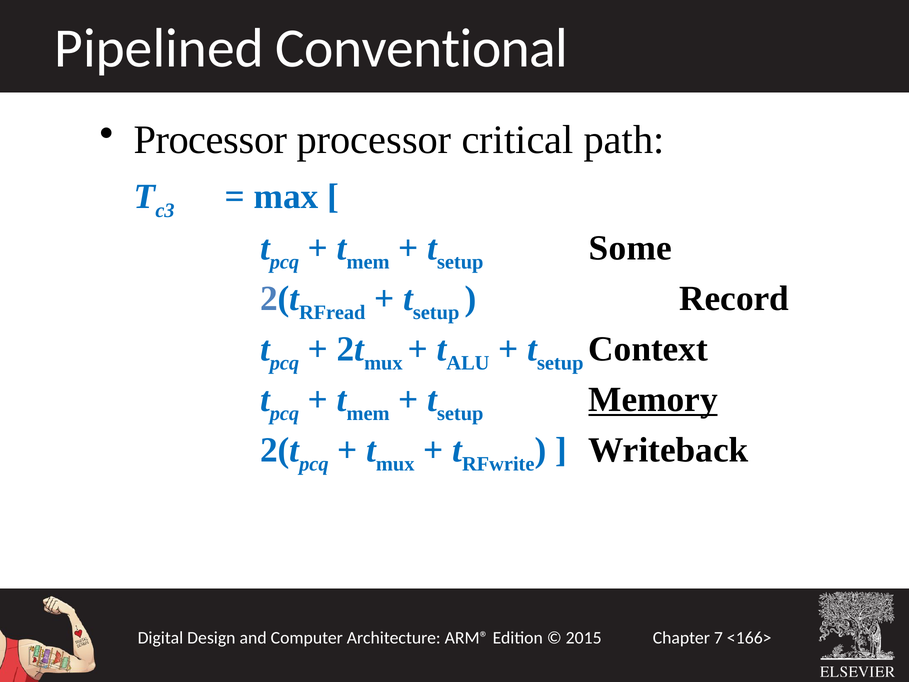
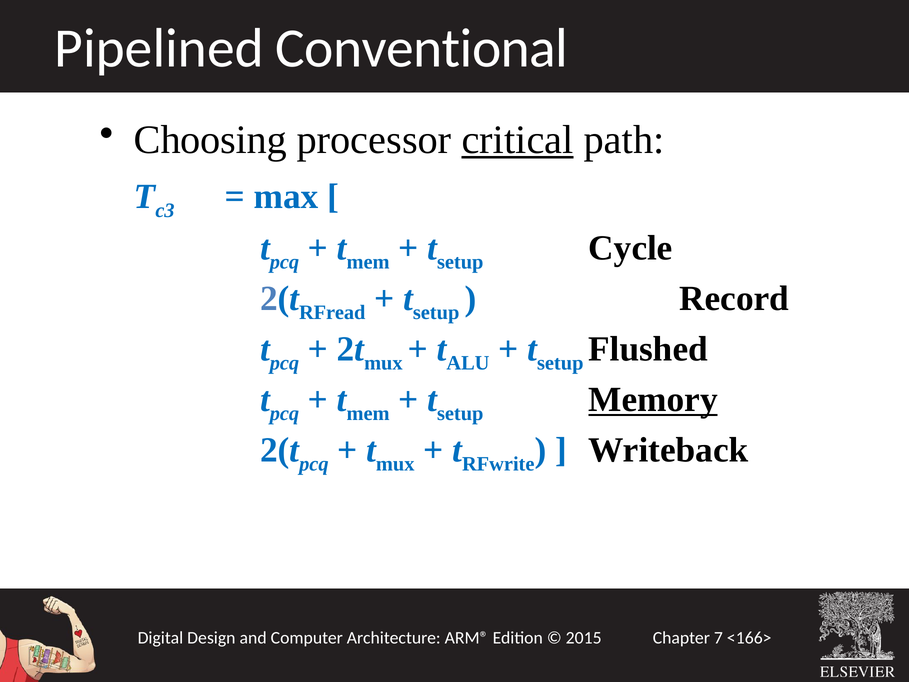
Processor: Processor -> Choosing (210, 140)
critical underline: none -> present (518, 140)
Some: Some -> Cycle (630, 248)
Context: Context -> Flushed (648, 349)
